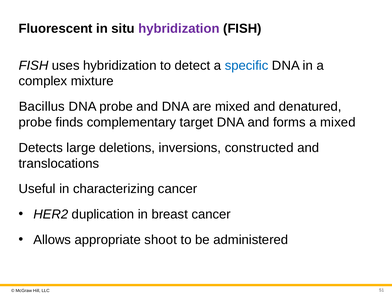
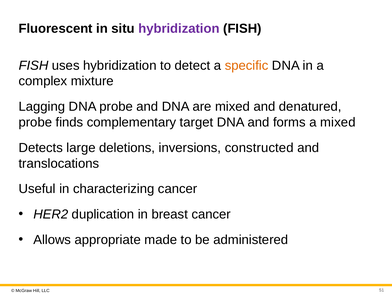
specific colour: blue -> orange (247, 65)
Bacillus: Bacillus -> Lagging (42, 107)
shoot: shoot -> made (161, 240)
